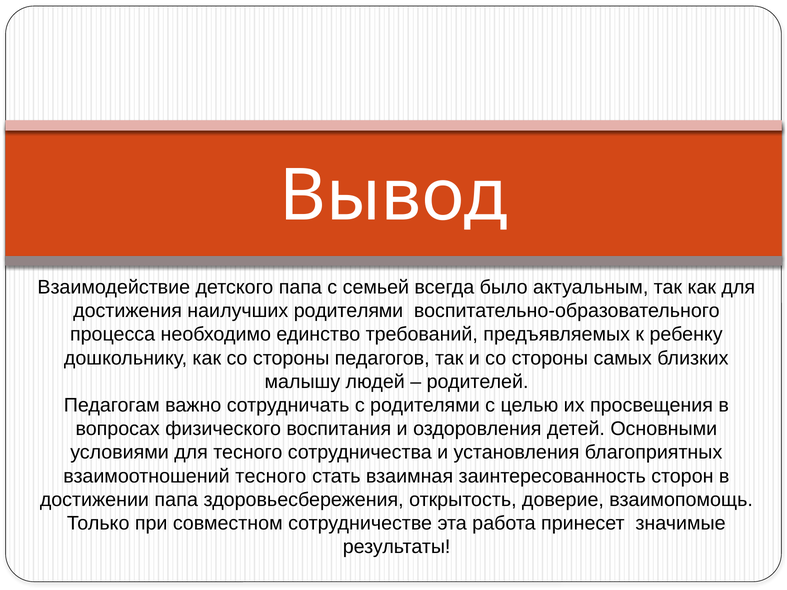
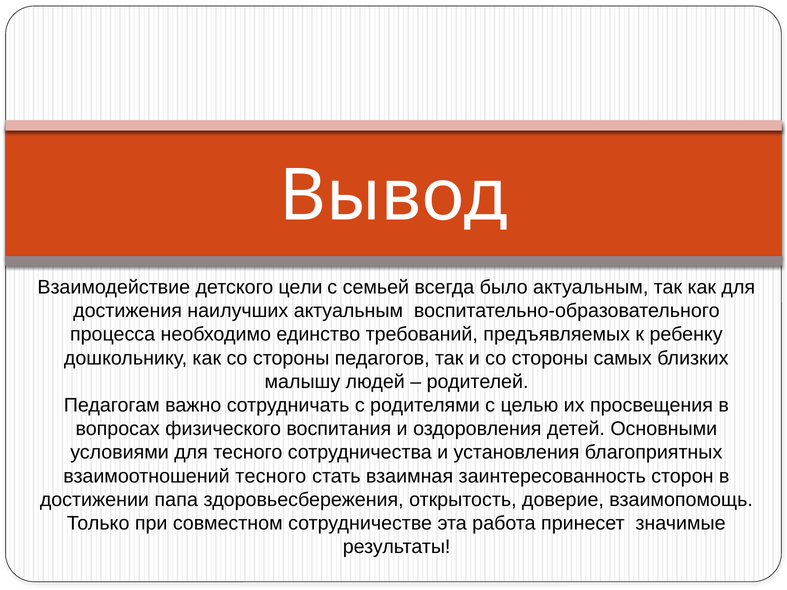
детского папа: папа -> цели (300, 287)
наилучших родителями: родителями -> актуальным (348, 311)
